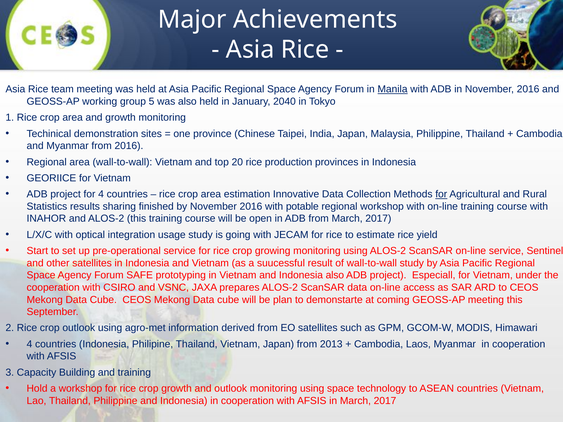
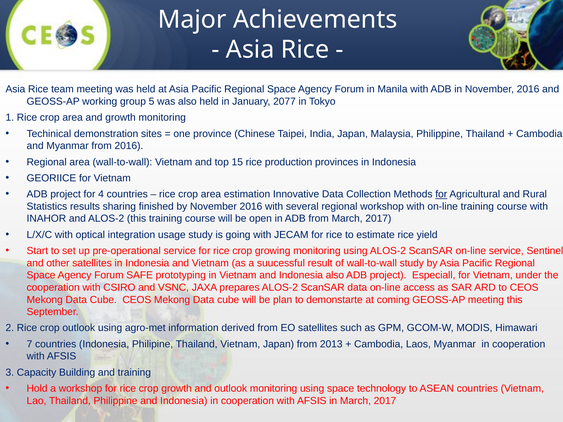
Manila underline: present -> none (393, 89)
2040: 2040 -> 2077 (284, 102)
20: 20 -> 15 (237, 162)
potable: potable -> several (302, 207)
4: 4 -> 7 (29, 344)
